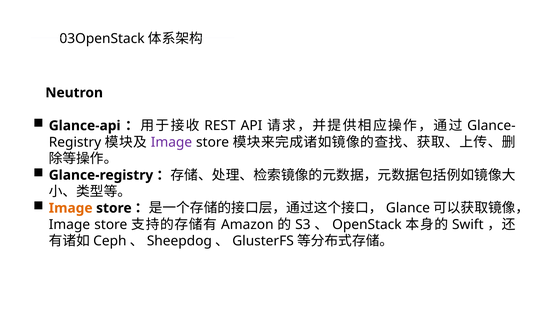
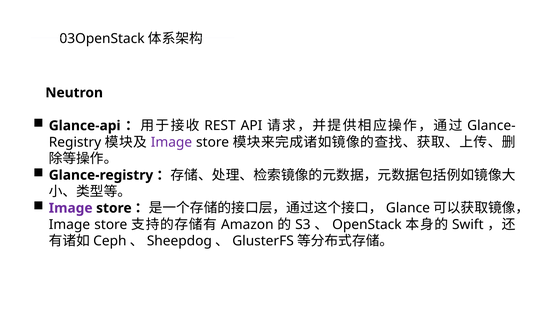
Image colour: orange -> purple (71, 208)
